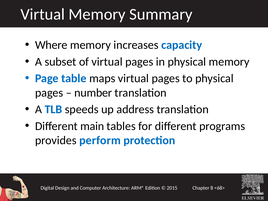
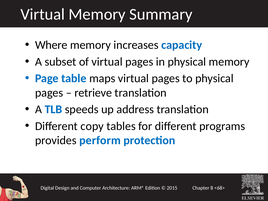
number: number -> retrieve (93, 93)
main: main -> copy (92, 126)
